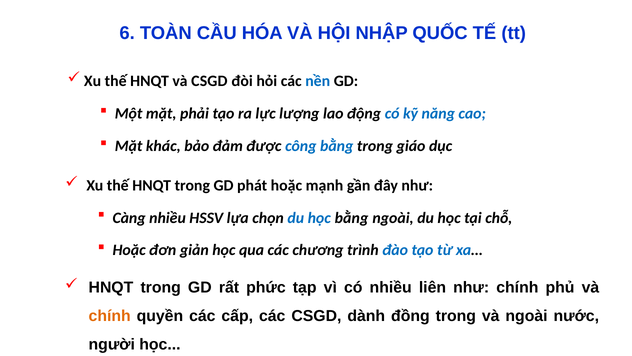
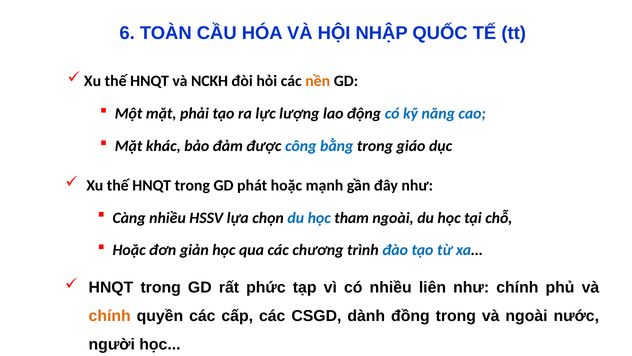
và CSGD: CSGD -> NCKH (210, 81)
nền colour: blue -> orange (318, 81)
học bằng: bằng -> tham (352, 218)
